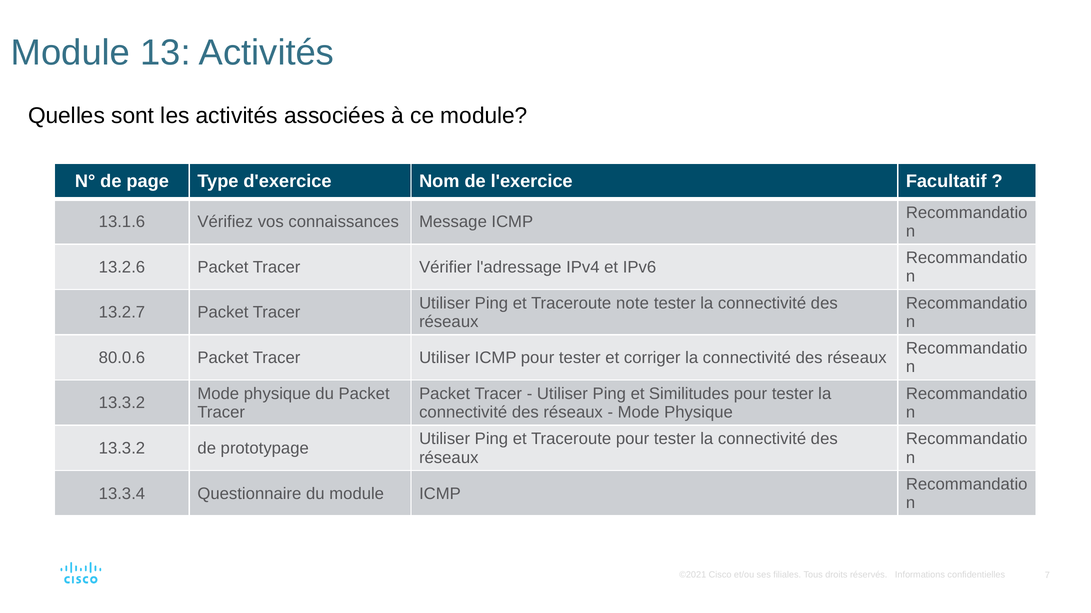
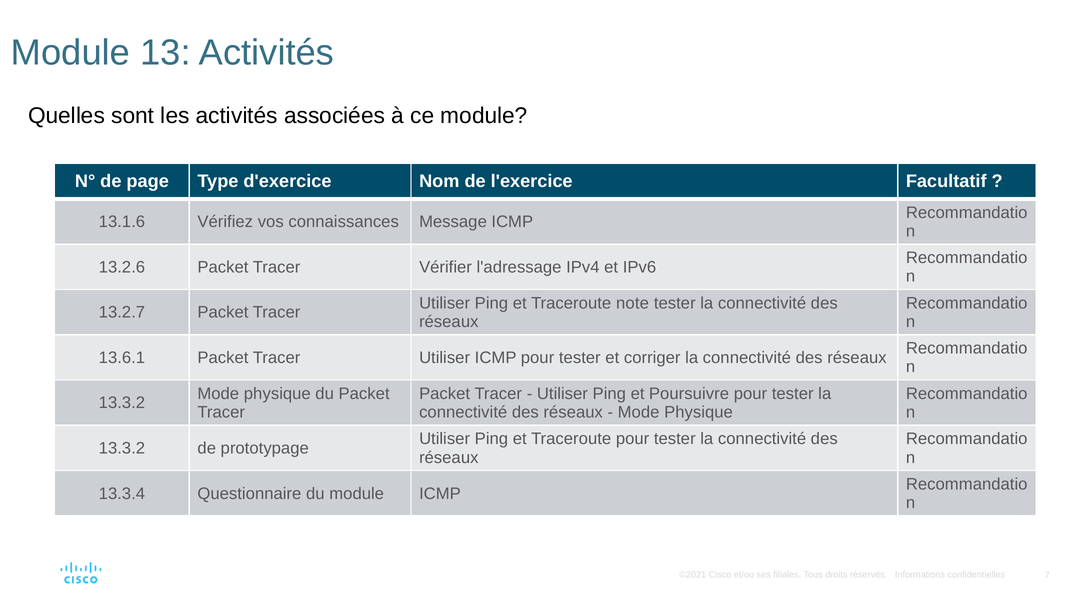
80.0.6: 80.0.6 -> 13.6.1 (122, 358)
Similitudes: Similitudes -> Poursuivre (689, 394)
